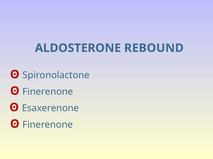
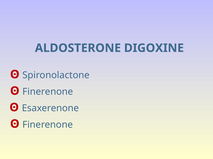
REBOUND: REBOUND -> DIGOXINE (154, 48)
